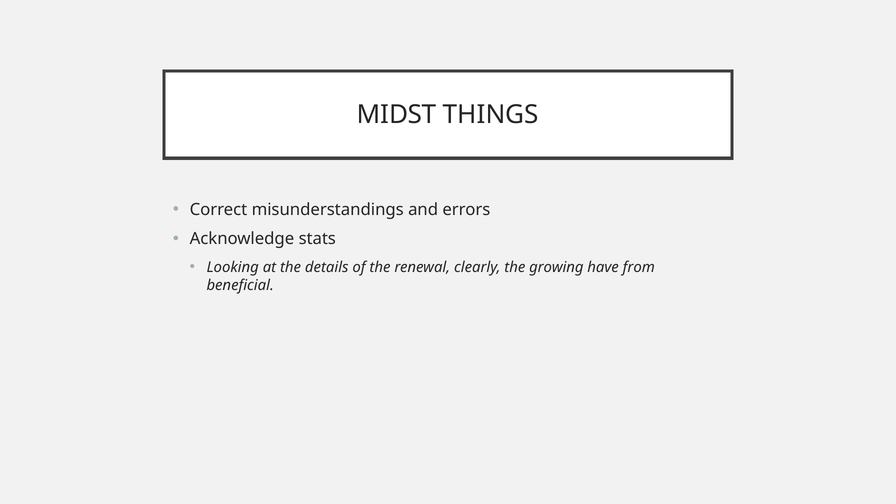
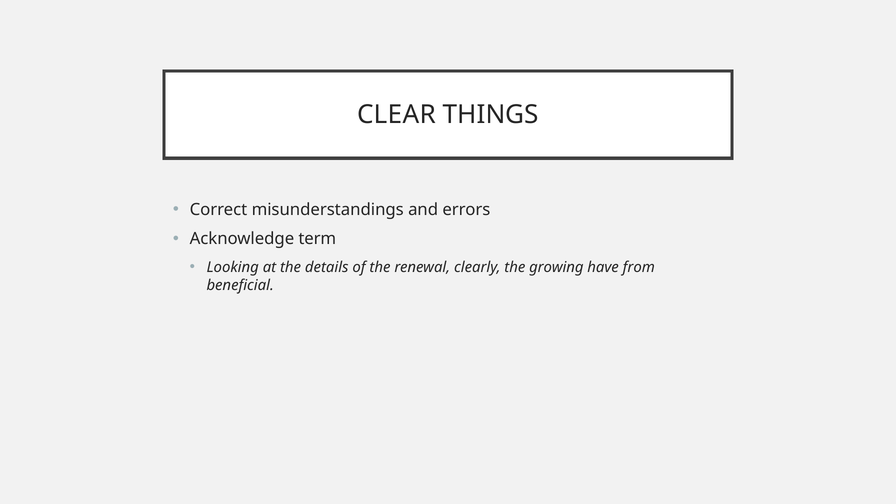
MIDST: MIDST -> CLEAR (396, 114)
stats: stats -> term (317, 239)
